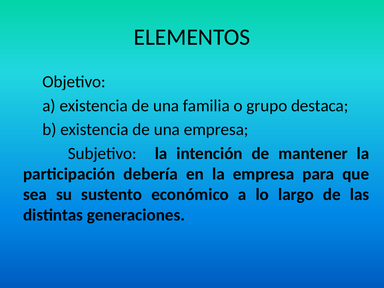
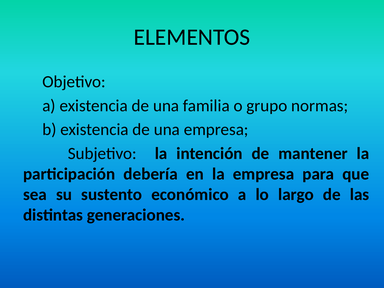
destaca: destaca -> normas (320, 106)
